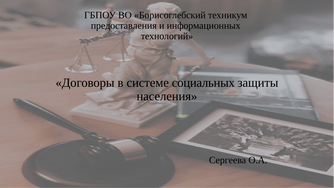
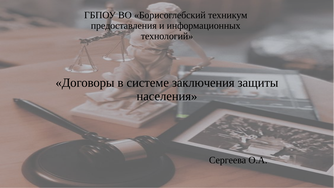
социальных: социальных -> заключения (203, 83)
